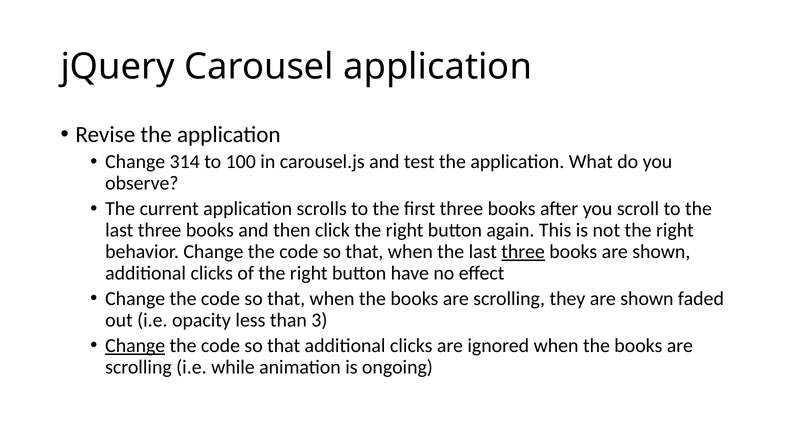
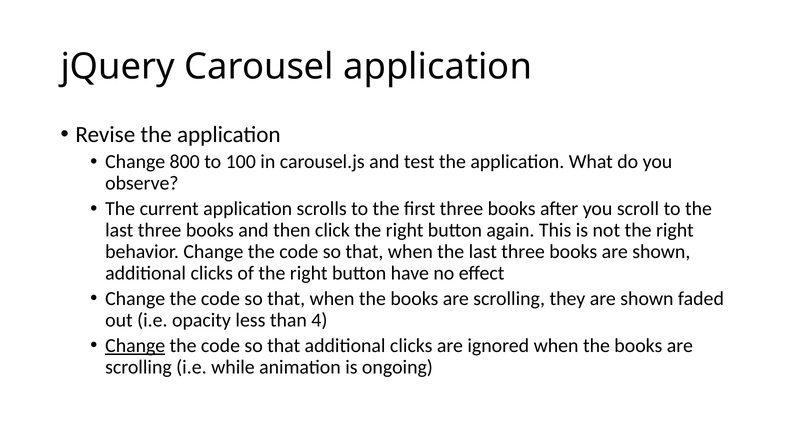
314: 314 -> 800 (185, 162)
three underline: present -> none (523, 251)
3: 3 -> 4 (319, 320)
